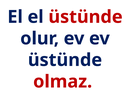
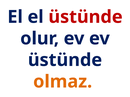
olmaz colour: red -> orange (63, 82)
